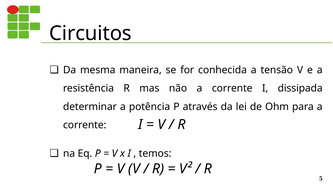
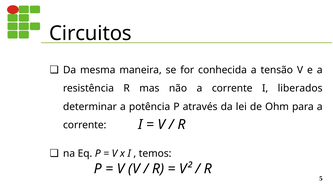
dissipada: dissipada -> liberados (300, 88)
